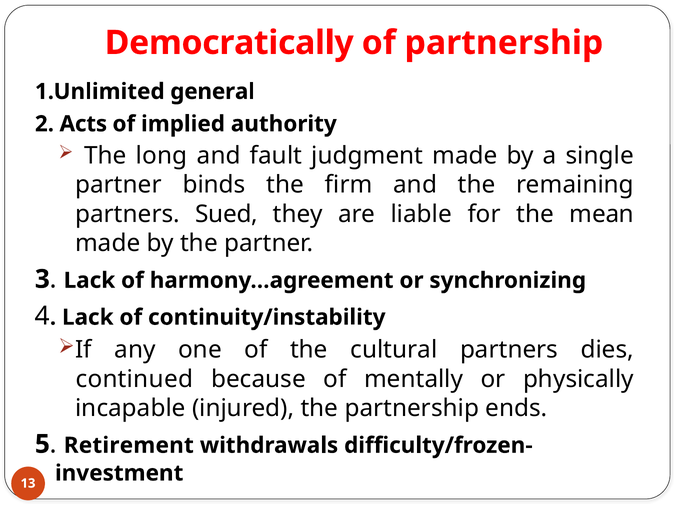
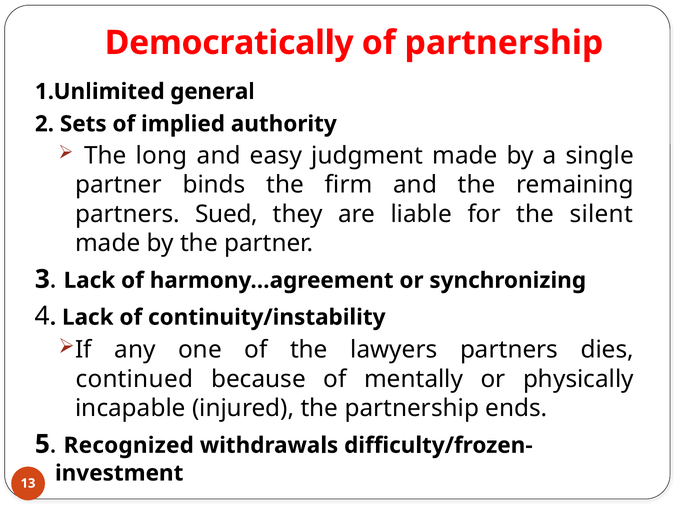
Acts: Acts -> Sets (83, 124)
fault: fault -> easy (276, 156)
mean: mean -> silent (601, 214)
cultural: cultural -> lawyers (394, 350)
Retirement: Retirement -> Recognized (129, 446)
